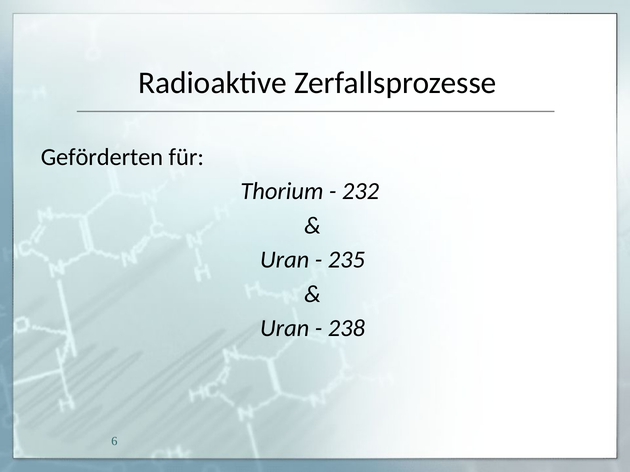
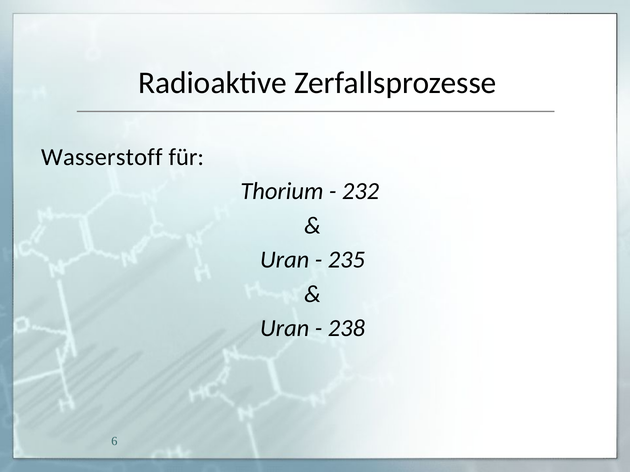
Geförderten: Geförderten -> Wasserstoff (102, 157)
